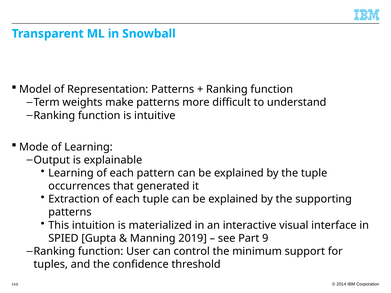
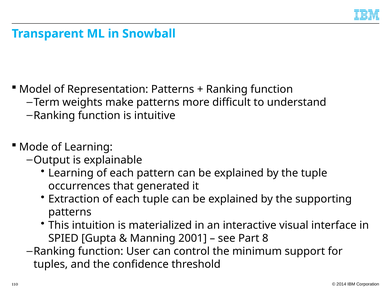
2019: 2019 -> 2001 (193, 238)
9: 9 -> 8 (265, 238)
